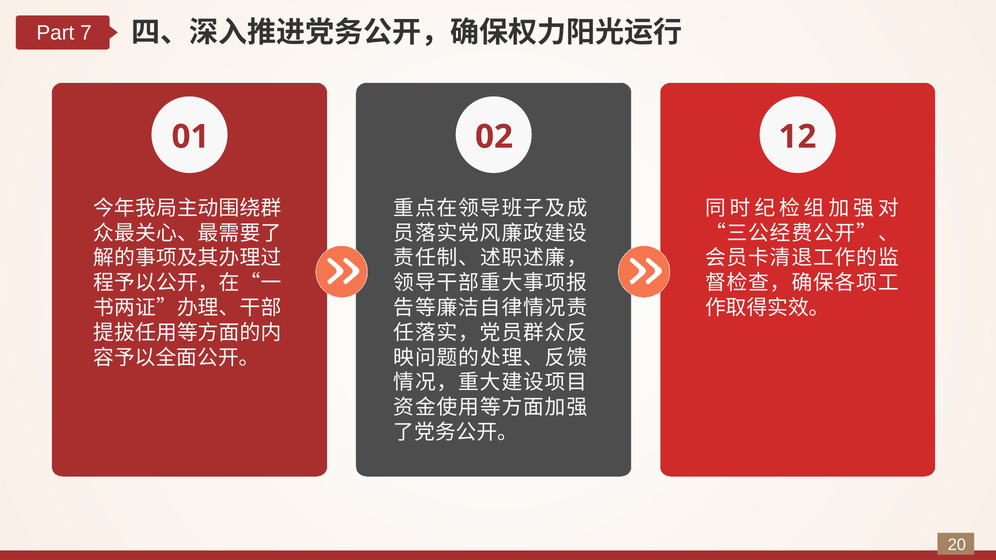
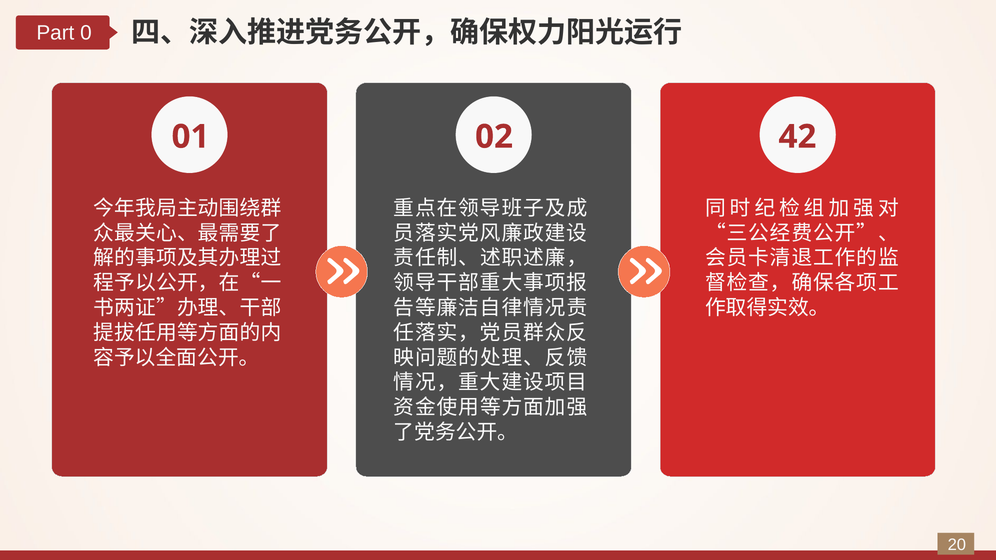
7: 7 -> 0 (86, 33)
12: 12 -> 42 (797, 137)
